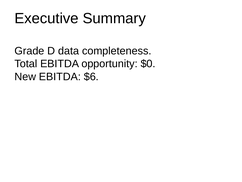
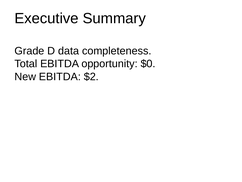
$6: $6 -> $2 (91, 77)
